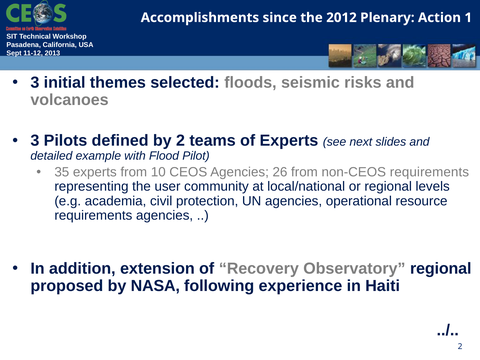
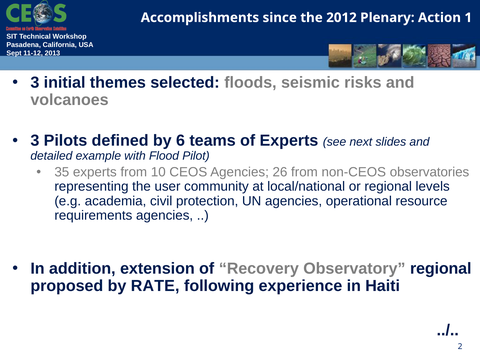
by 2: 2 -> 6 (181, 141)
non-CEOS requirements: requirements -> observatories (430, 172)
NASA: NASA -> RATE (155, 286)
